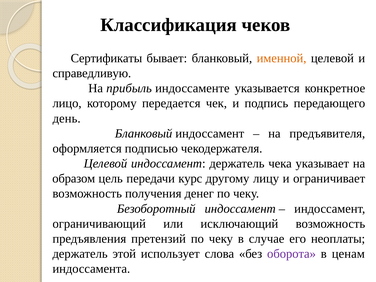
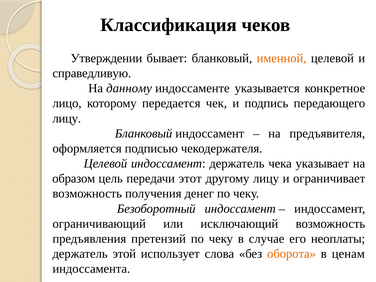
Сертификаты: Сертификаты -> Утверждении (106, 58)
прибыль: прибыль -> данному (129, 88)
день: день -> лицу (67, 118)
курс: курс -> этот (190, 179)
оборота colour: purple -> orange (291, 254)
